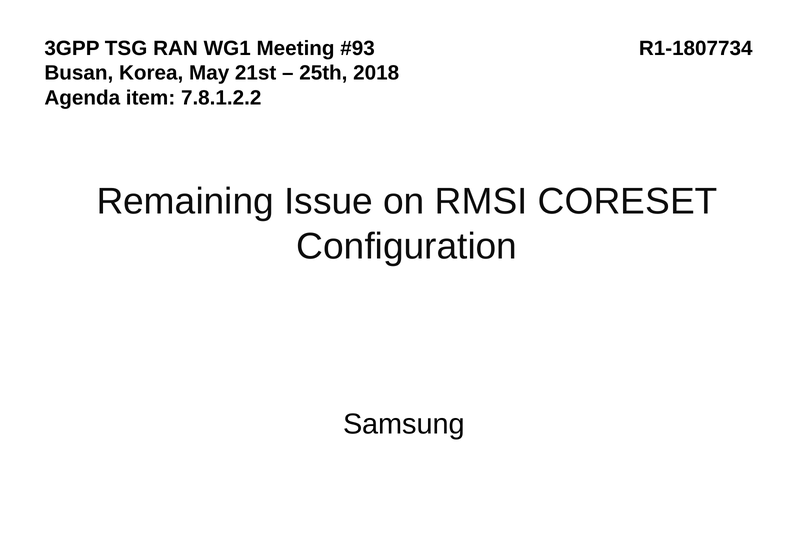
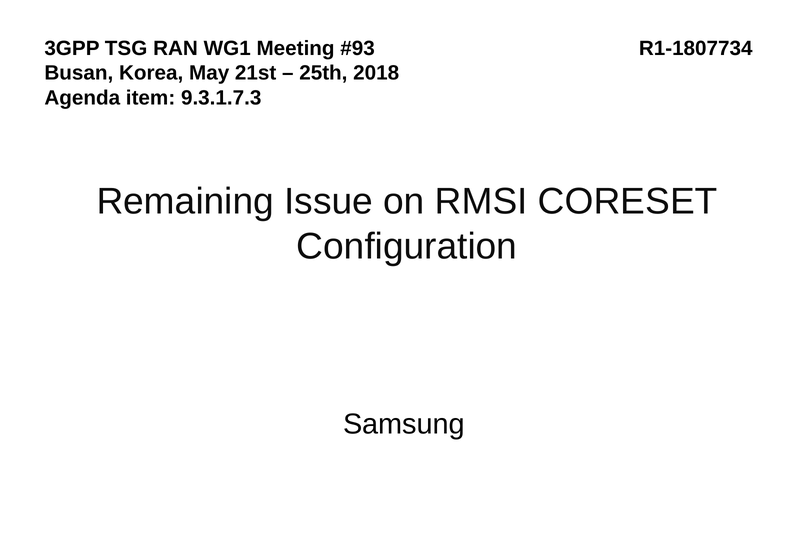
7.8.1.2.2: 7.8.1.2.2 -> 9.3.1.7.3 (221, 98)
